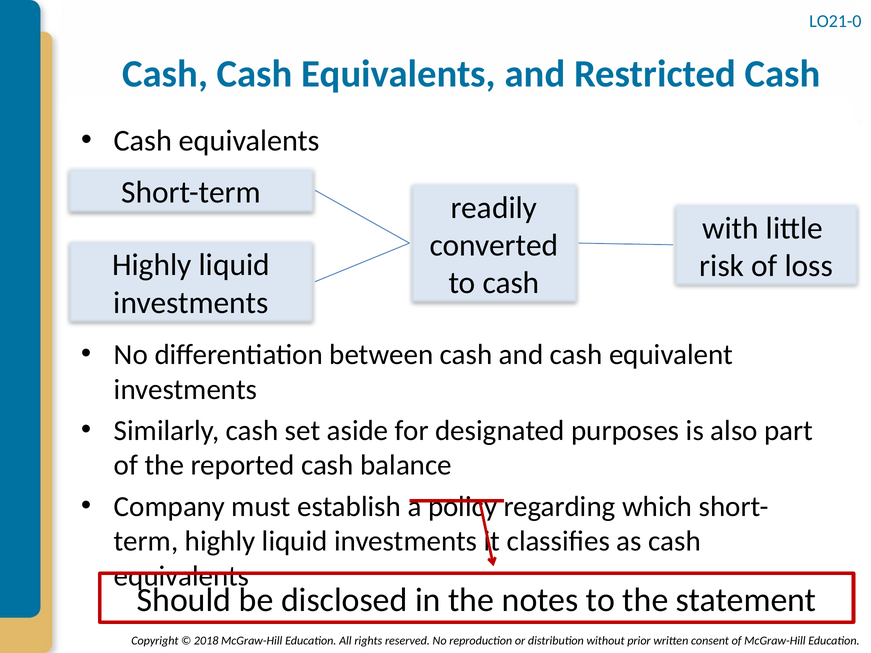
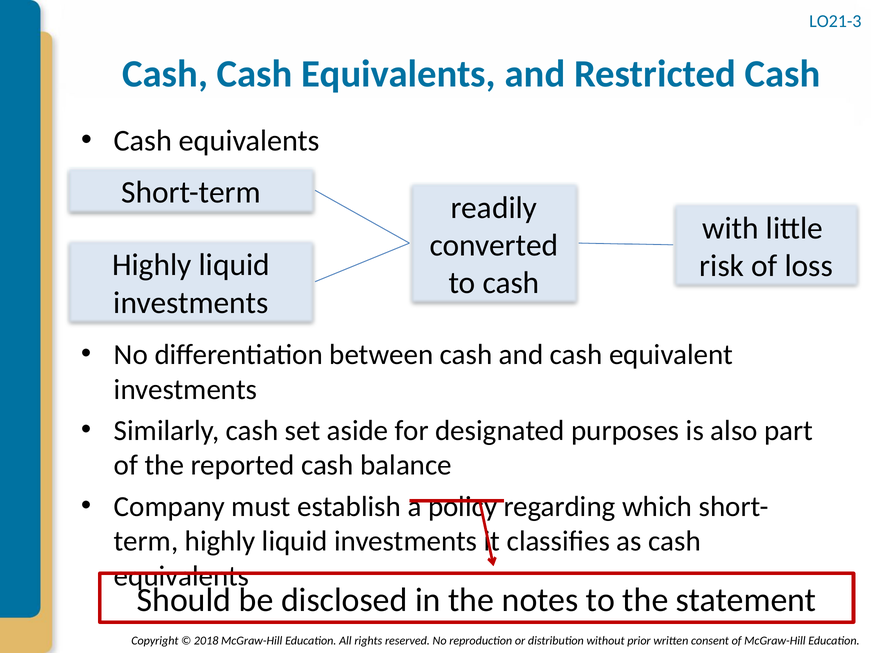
LO21-0: LO21-0 -> LO21-3 (835, 21)
